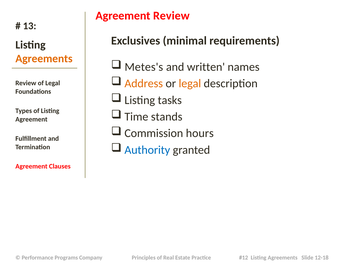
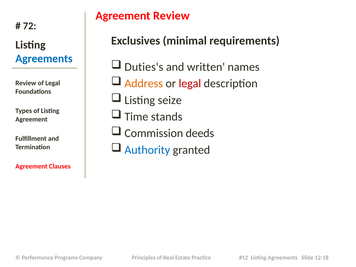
13: 13 -> 72 (30, 26)
Agreements colour: orange -> blue (44, 59)
Metes's: Metes's -> Duties's (144, 67)
legal colour: orange -> red (190, 83)
tasks: tasks -> seize (170, 100)
hours: hours -> deeds (200, 133)
